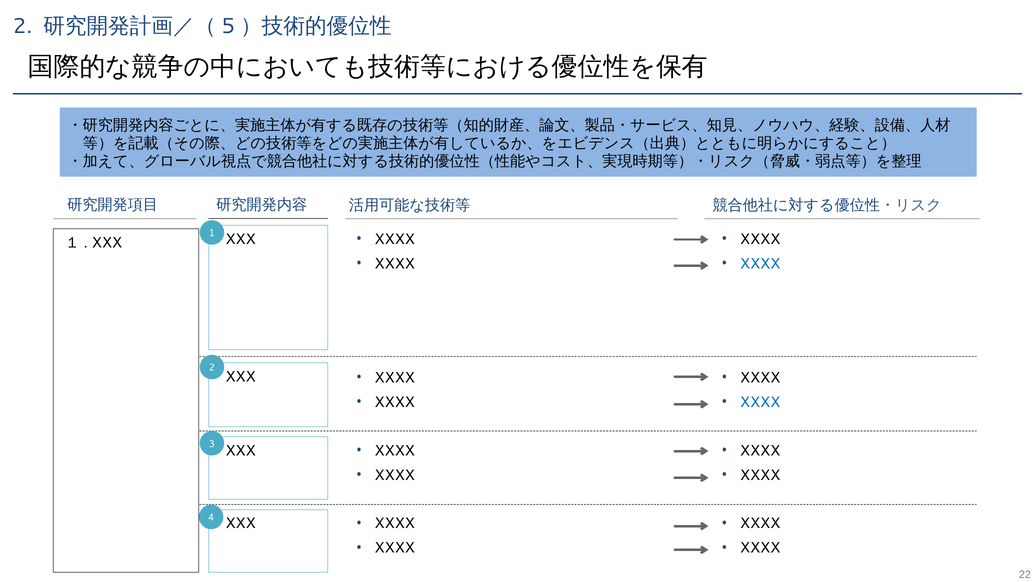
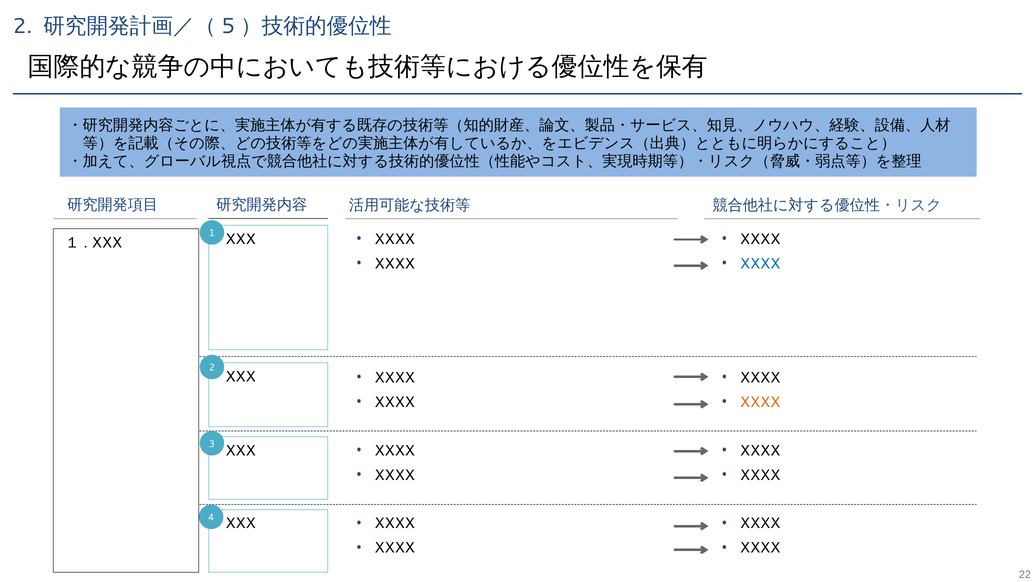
XXXX colour: blue -> orange (760, 402)
